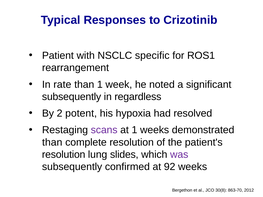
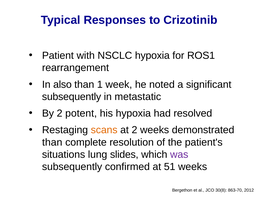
NSCLC specific: specific -> hypoxia (152, 56)
rate: rate -> also (62, 85)
regardless: regardless -> metastatic (138, 97)
scans colour: purple -> orange (104, 130)
at 1: 1 -> 2 (134, 130)
resolution: resolution -> situations (64, 155)
92: 92 -> 51 (170, 167)
